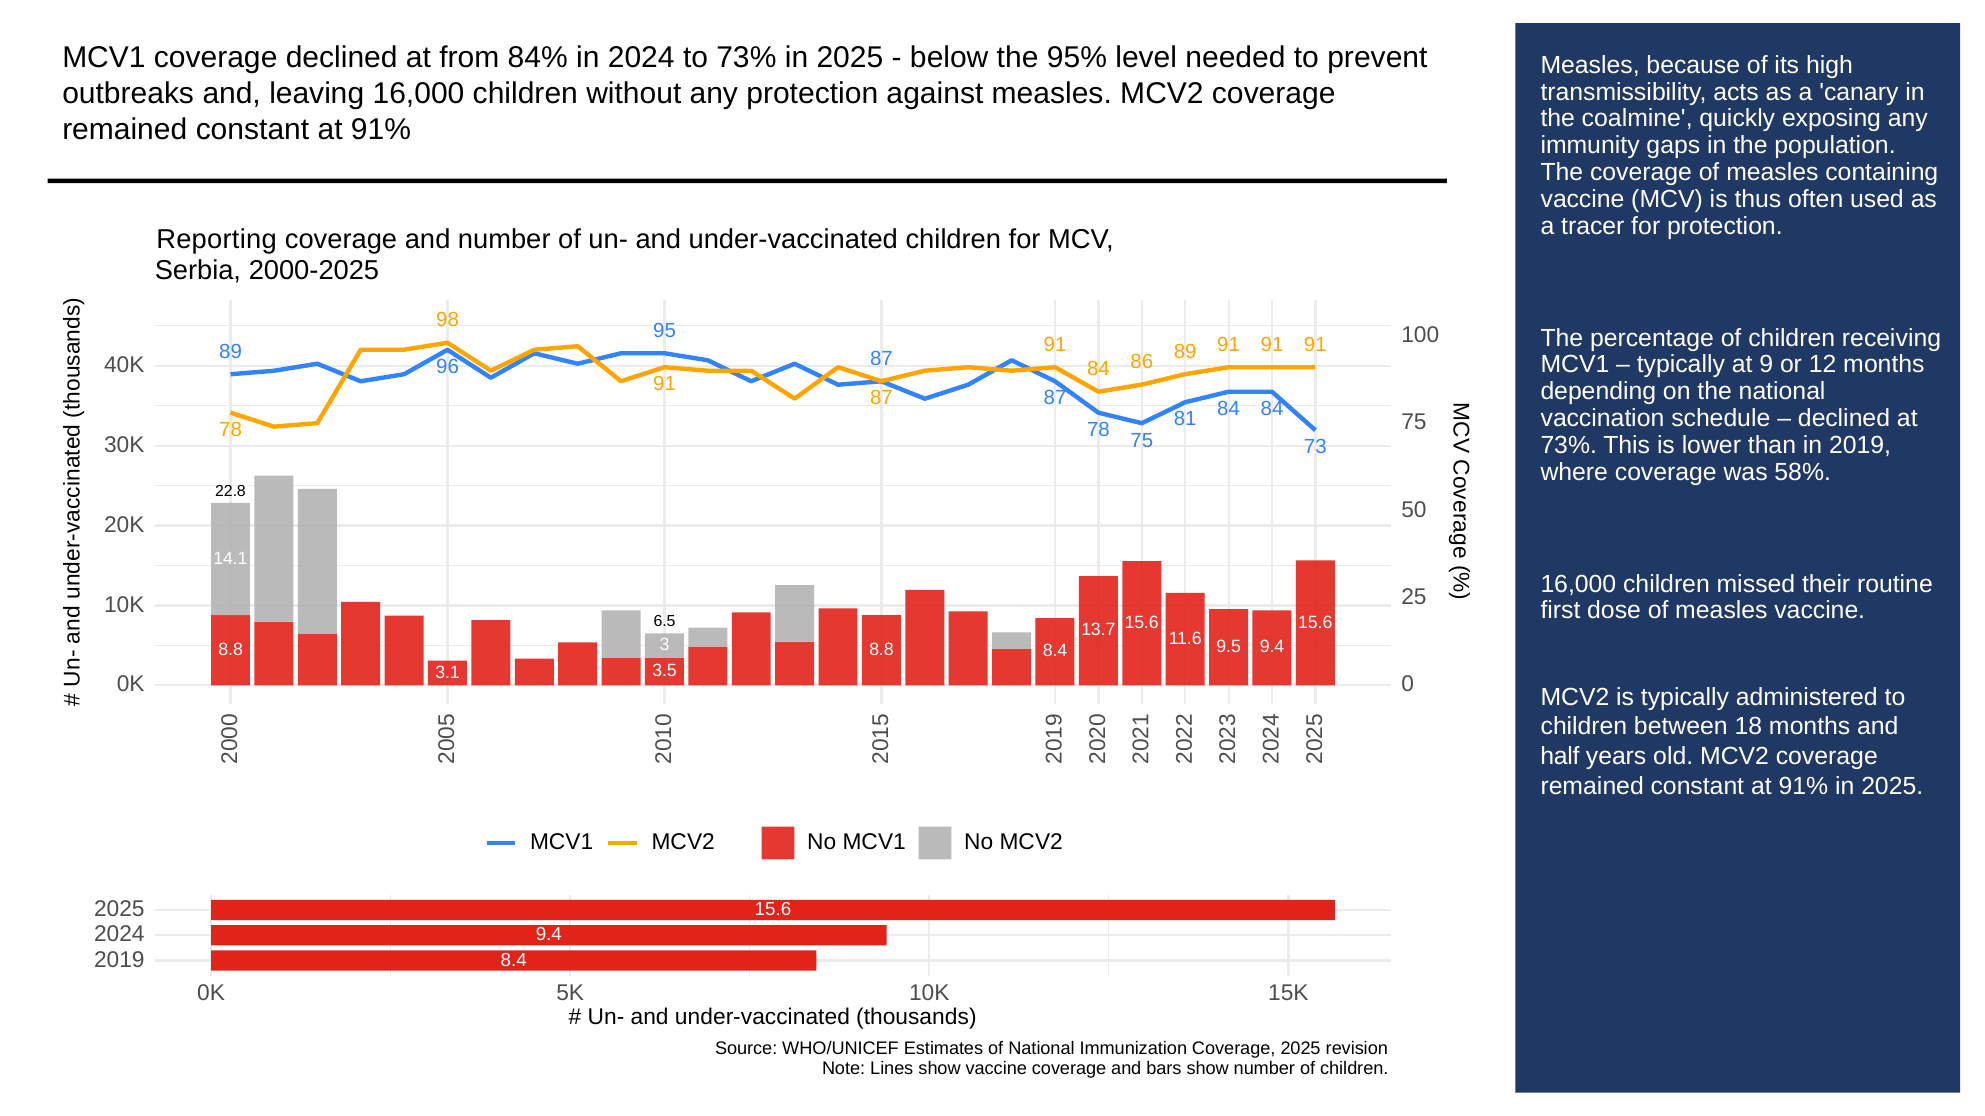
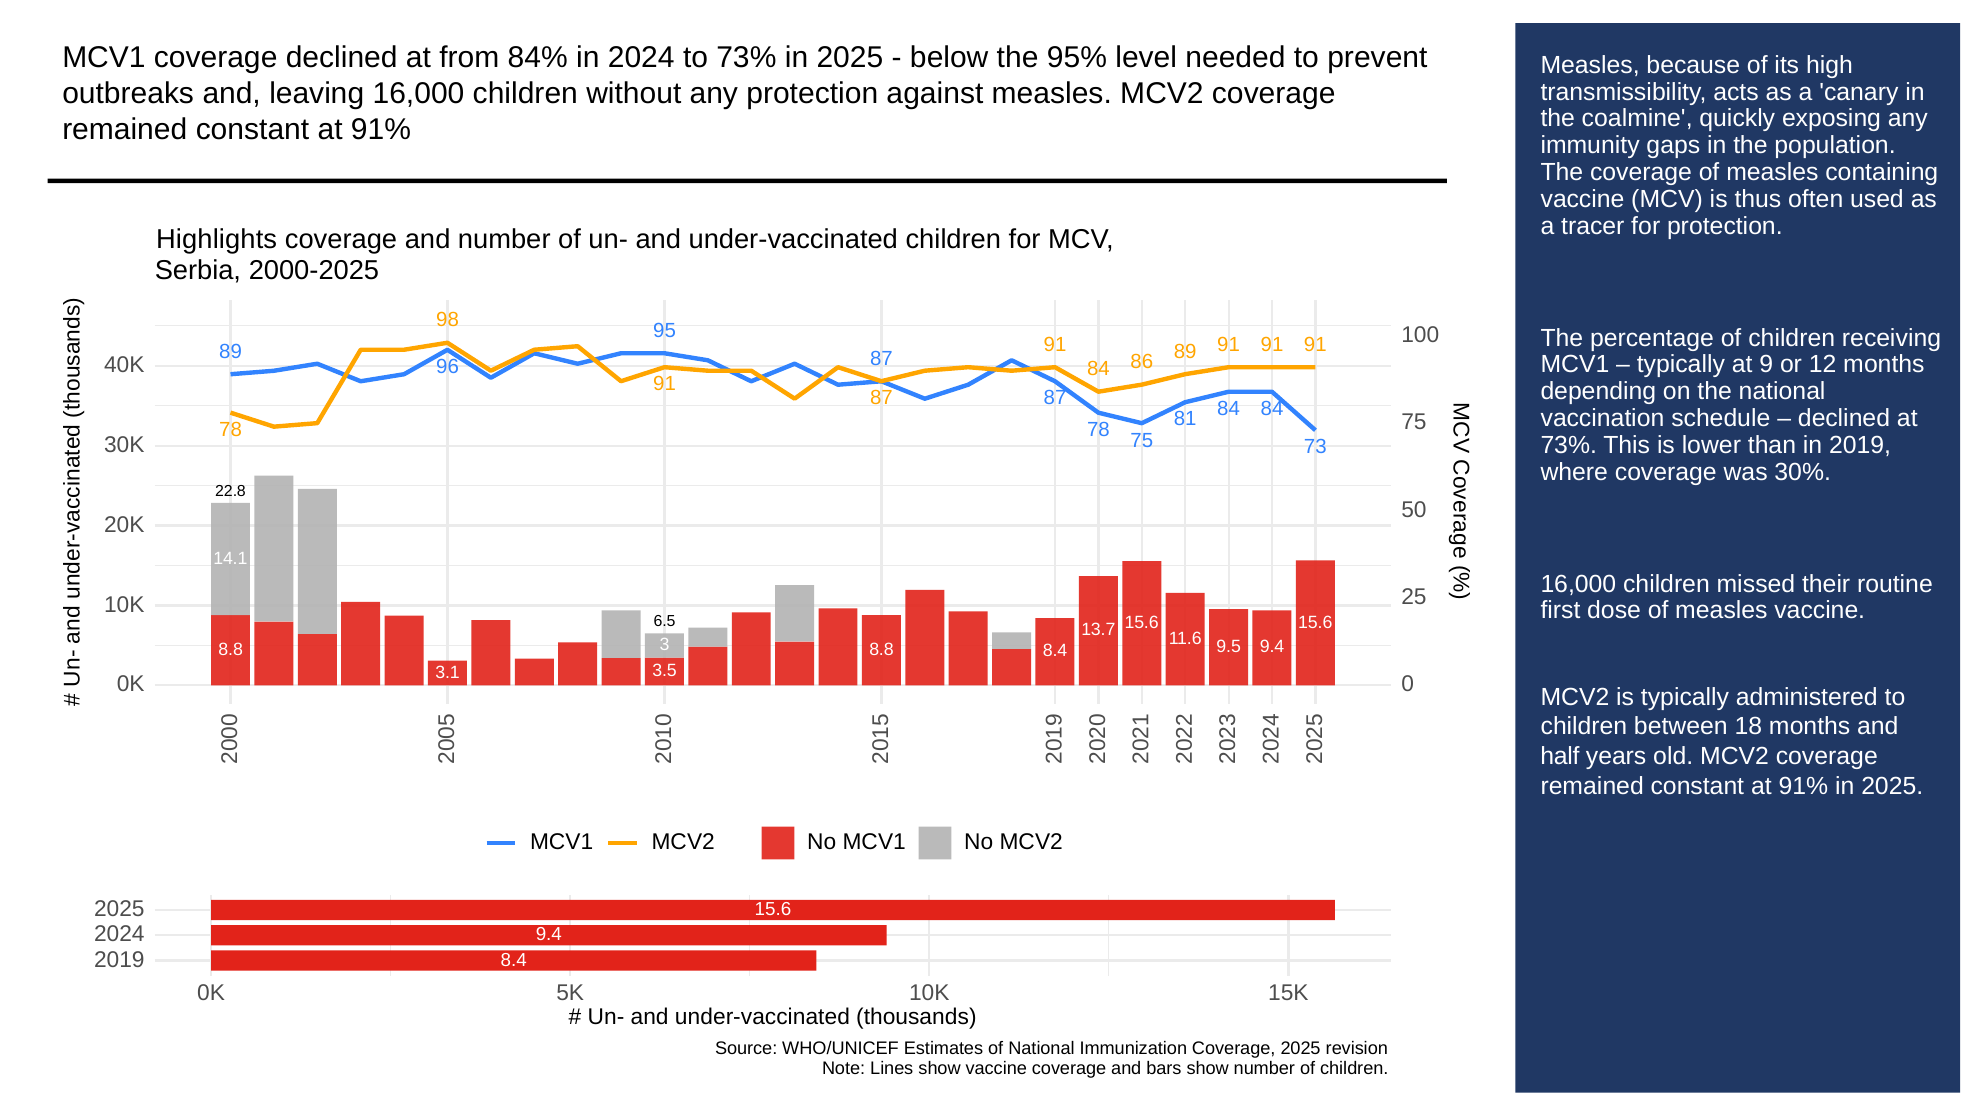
Reporting: Reporting -> Highlights (217, 240)
58%: 58% -> 30% (1803, 472)
